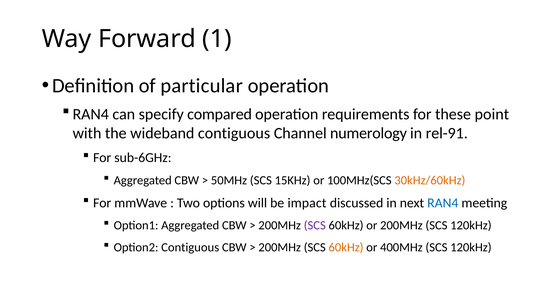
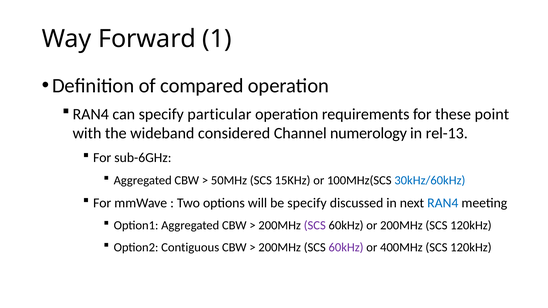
particular: particular -> compared (202, 86)
compared: compared -> particular (219, 114)
wideband contiguous: contiguous -> considered (234, 133)
rel-91: rel-91 -> rel-13 (447, 133)
30kHz/60kHz colour: orange -> blue (430, 180)
be impact: impact -> specify (307, 203)
60kHz colour: orange -> purple (346, 248)
